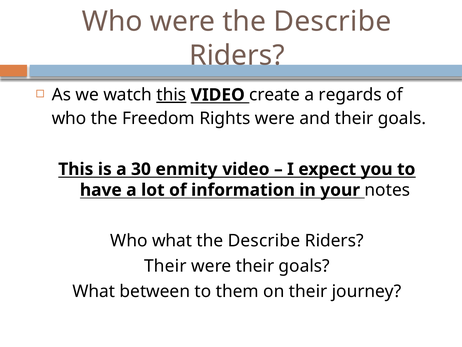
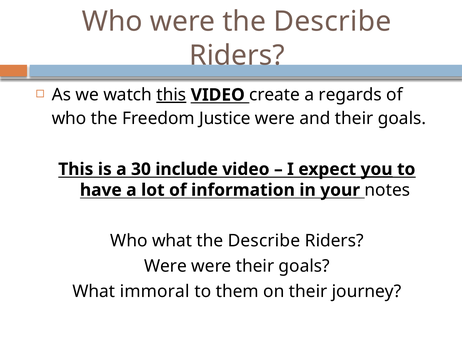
Rights: Rights -> Justice (225, 118)
enmity: enmity -> include (187, 169)
you underline: none -> present (377, 169)
Their: Their -> Were (165, 266)
between: between -> immoral (155, 291)
